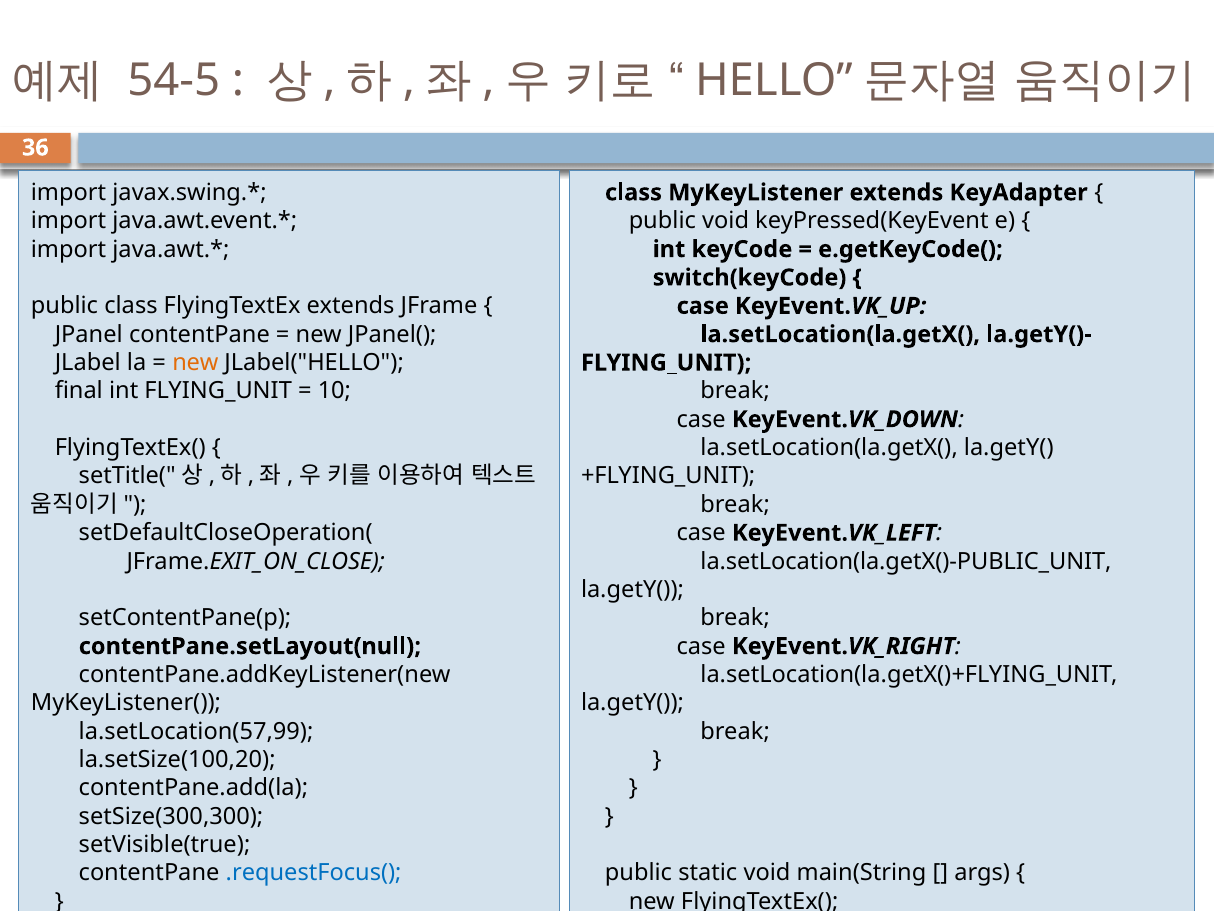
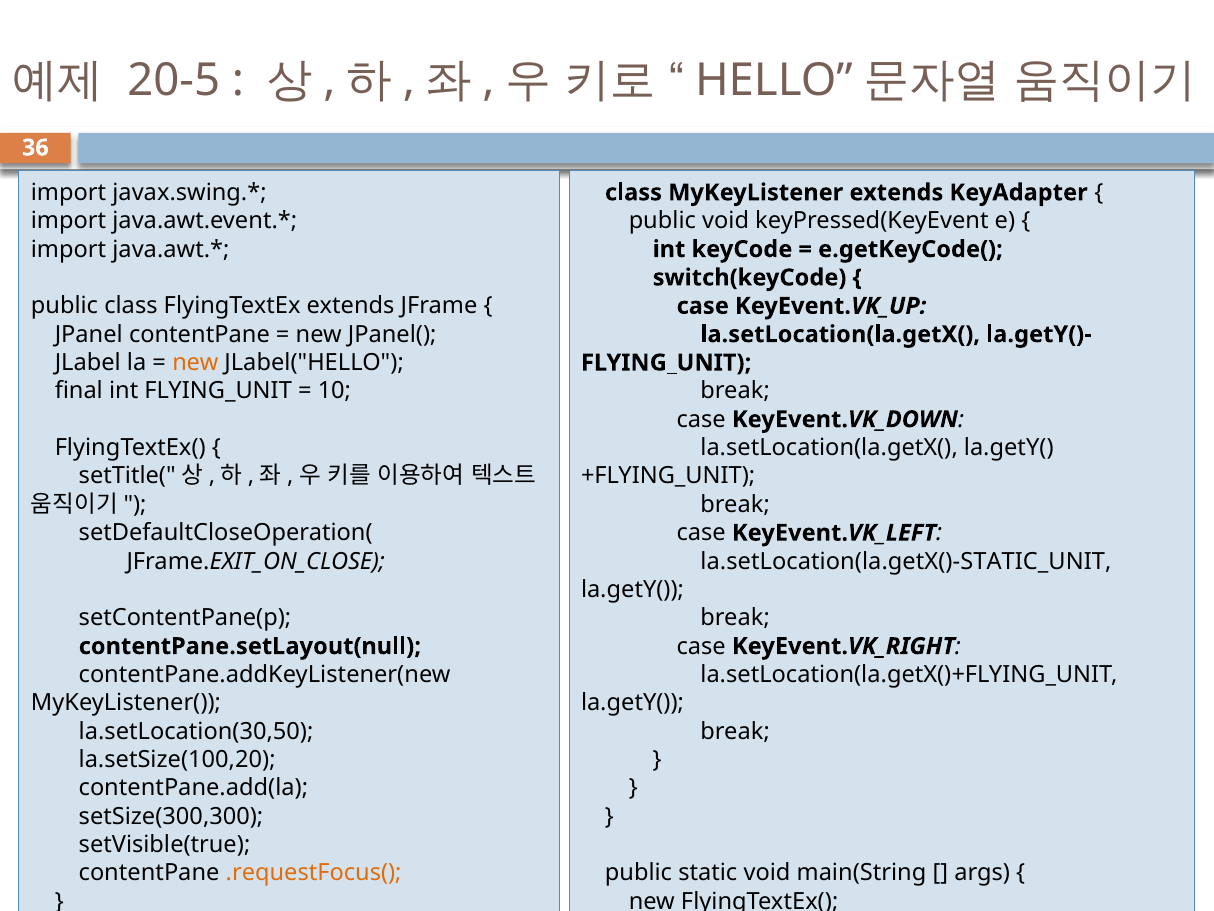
54-5: 54-5 -> 20-5 (174, 80)
la.setLocation(la.getX()-PUBLIC_UNIT: la.setLocation(la.getX()-PUBLIC_UNIT -> la.setLocation(la.getX()-STATIC_UNIT (906, 561)
la.setLocation(57,99: la.setLocation(57,99 -> la.setLocation(30,50 (196, 731)
.requestFocus( colour: blue -> orange (314, 873)
